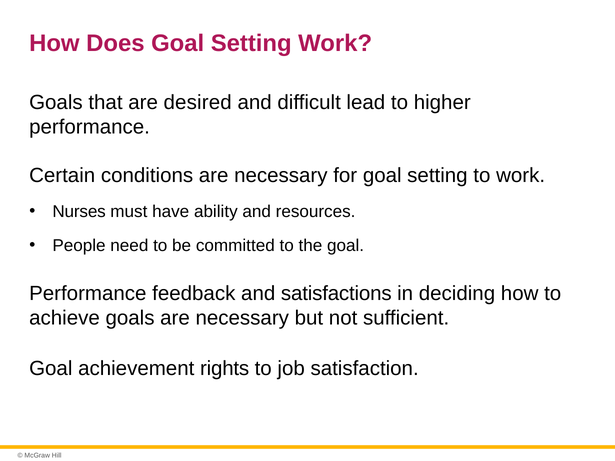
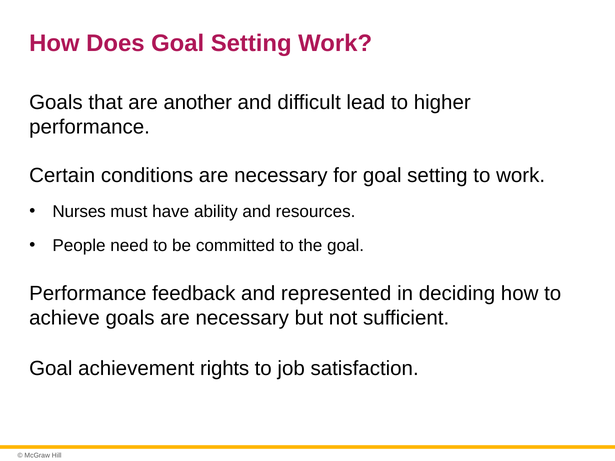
desired: desired -> another (198, 103)
satisfactions: satisfactions -> represented (336, 294)
